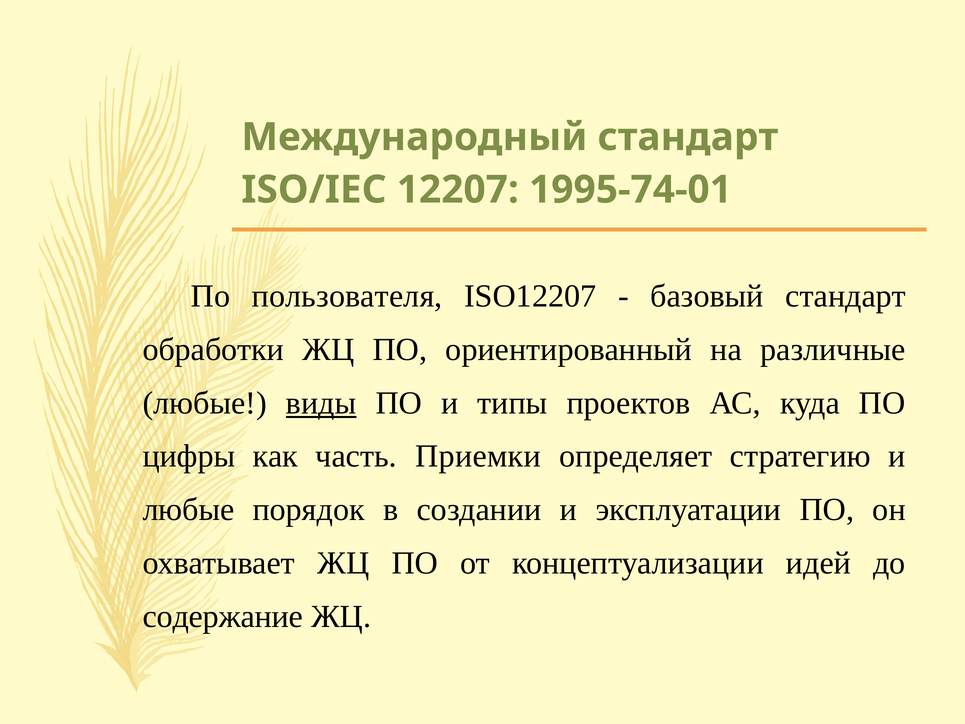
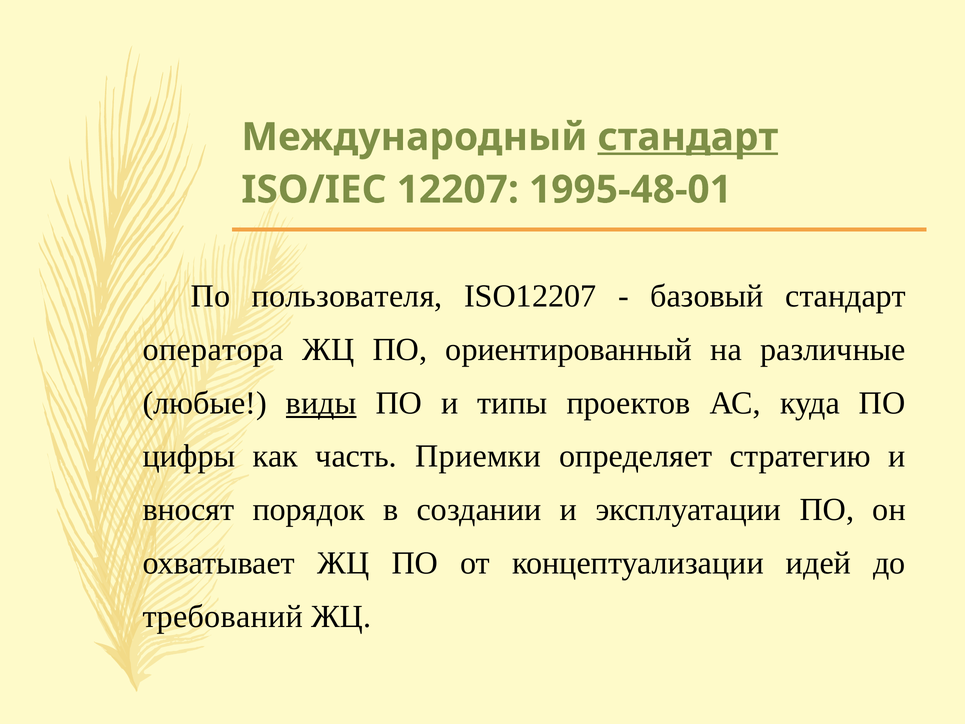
стандарт underline: none -> present (688, 137)
1995-74-01: 1995-74-01 -> 1995-48-01 (630, 190)
обработки: обработки -> оператора (213, 349)
любые: любые -> вносят (188, 509)
содержание: содержание -> требований (223, 616)
